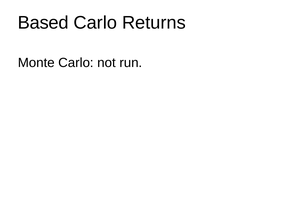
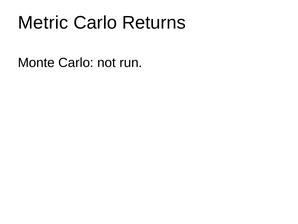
Based: Based -> Metric (43, 23)
